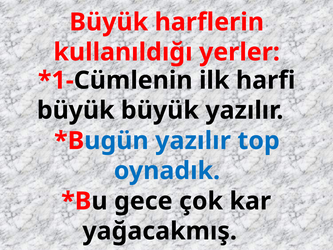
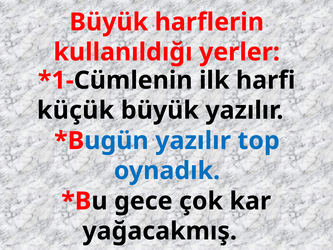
büyük: büyük -> küçük (76, 110)
